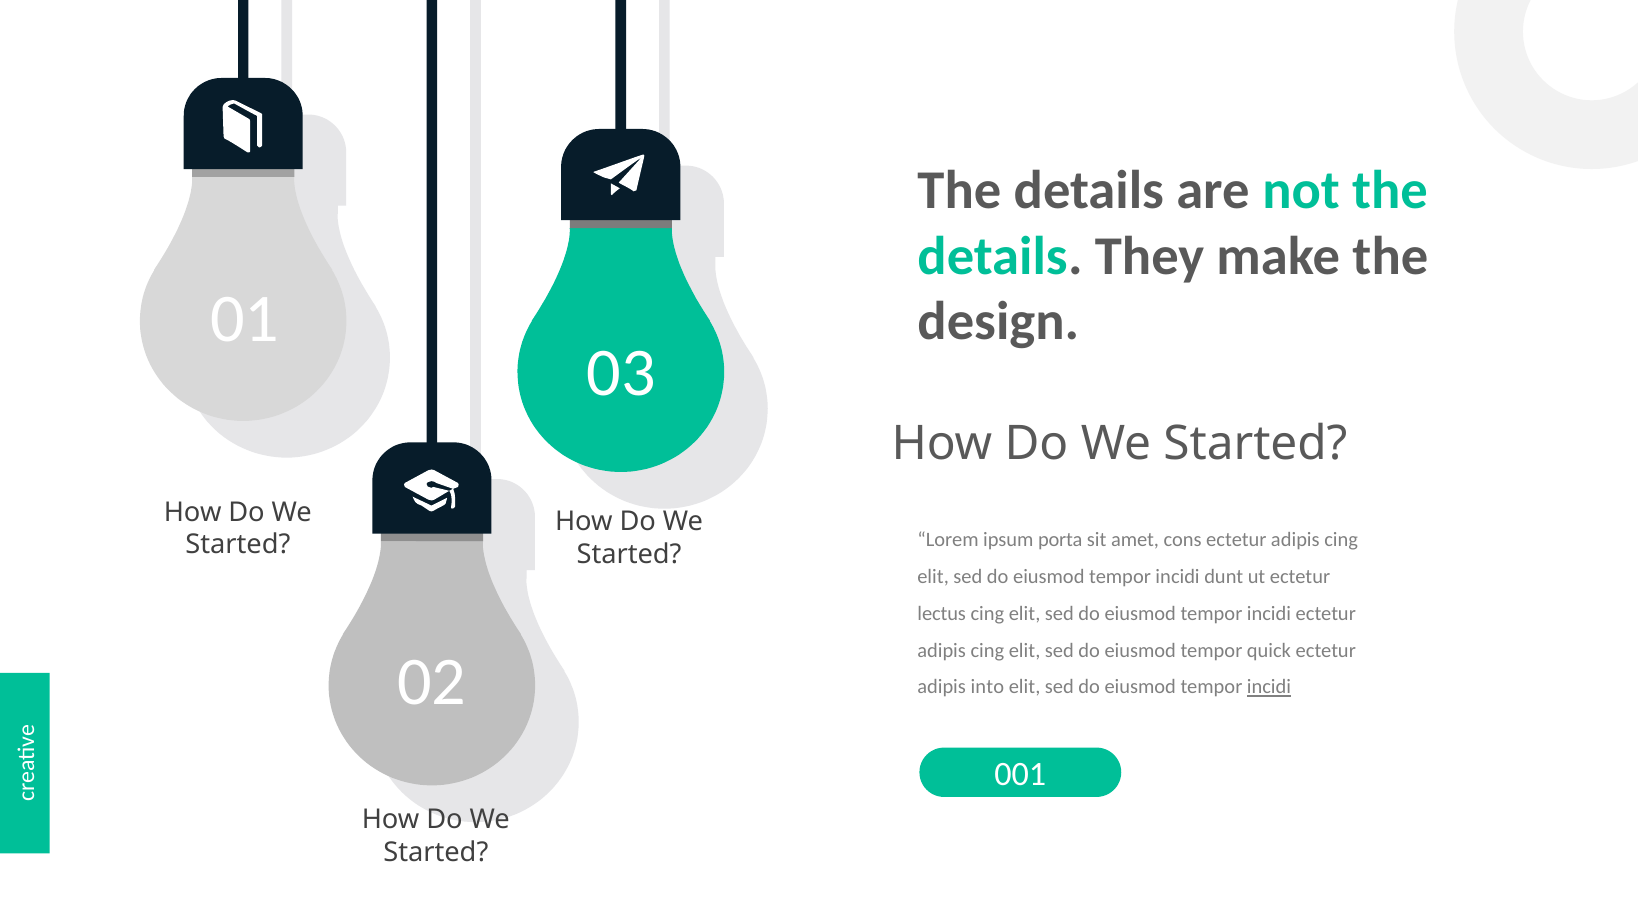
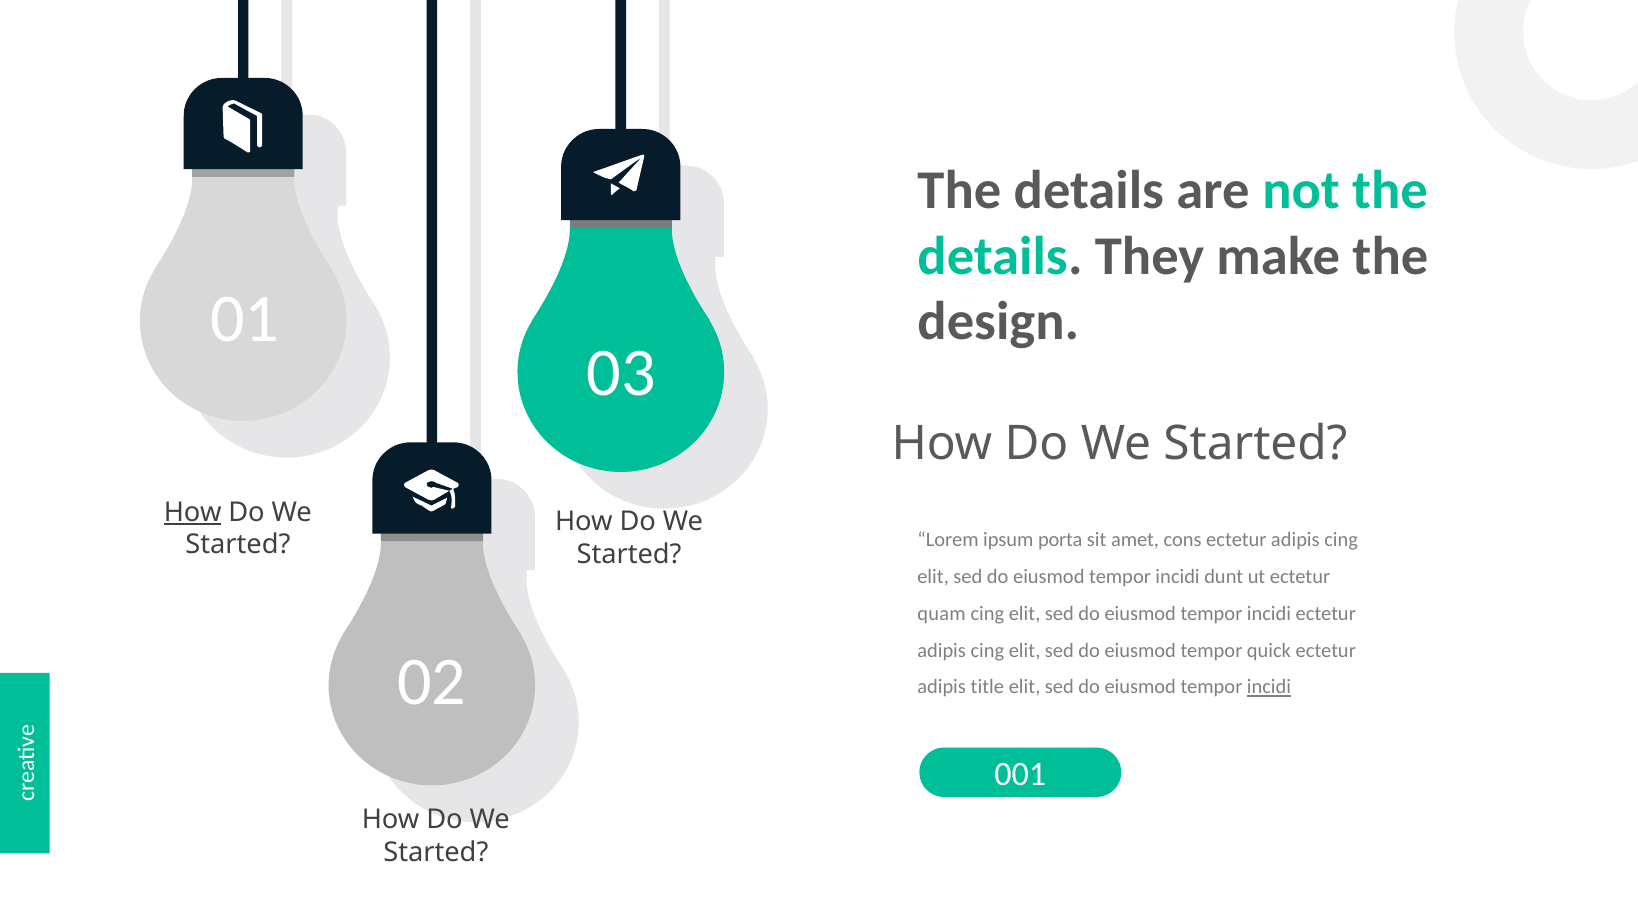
How underline: none -> present (193, 512)
lectus: lectus -> quam (942, 614)
into: into -> title (987, 687)
